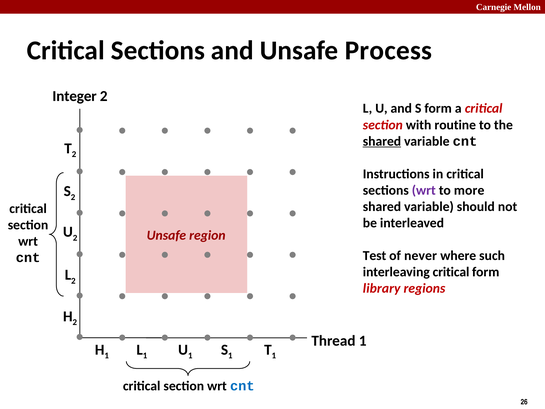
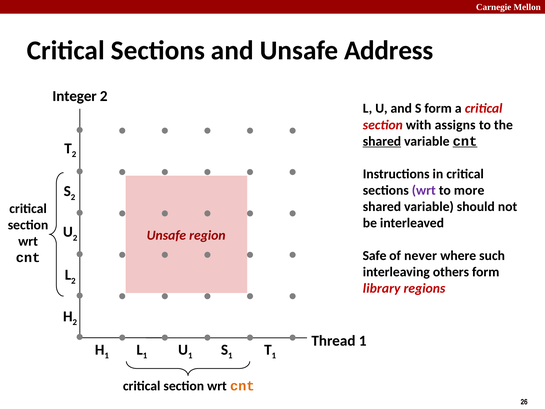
Process: Process -> Address (389, 51)
routine: routine -> assigns (455, 125)
cnt underline: none -> present (465, 141)
Test: Test -> Safe (375, 256)
interleaving critical: critical -> others (451, 272)
cnt colour: blue -> orange (242, 386)
